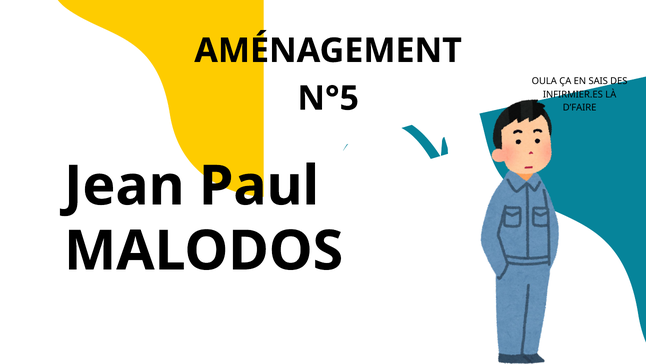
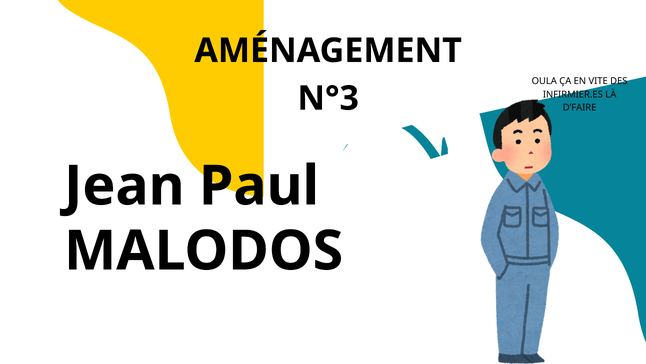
SAIS: SAIS -> VITE (598, 81)
N°5: N°5 -> N°3 (328, 98)
